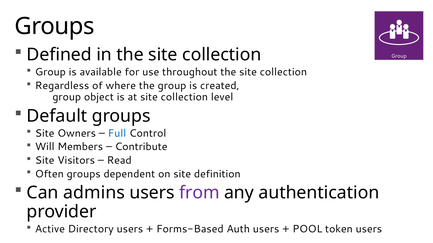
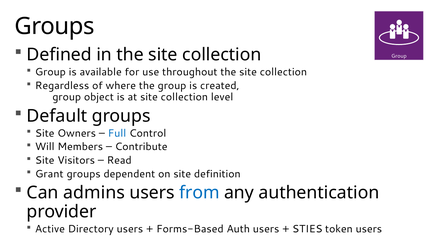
Often: Often -> Grant (49, 174)
from colour: purple -> blue (199, 193)
POOL: POOL -> STIES (307, 230)
